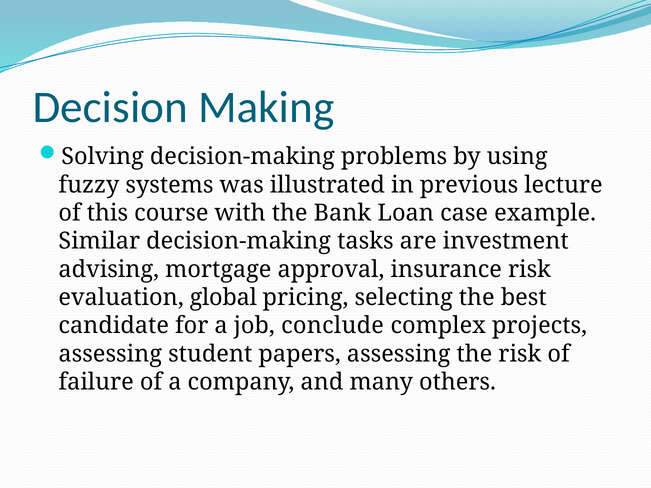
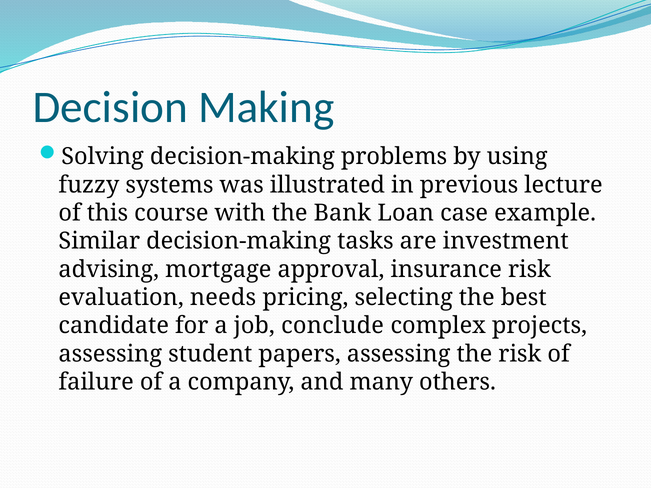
global: global -> needs (223, 298)
